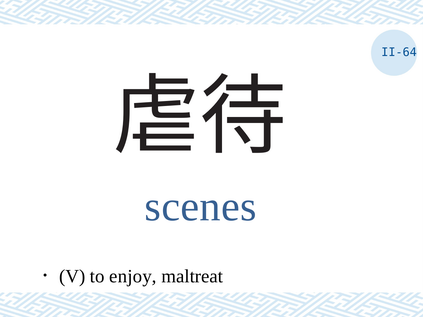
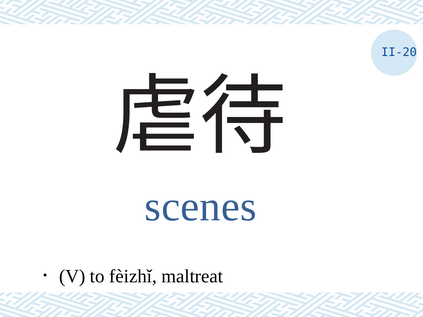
II-64: II-64 -> II-20 (399, 52)
enjoy: enjoy -> fèizhǐ (133, 277)
